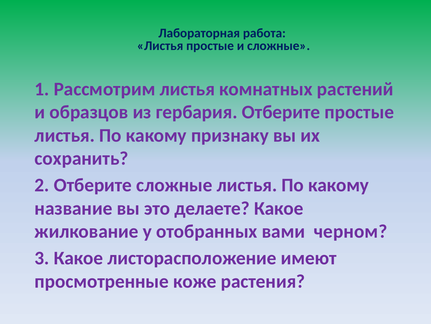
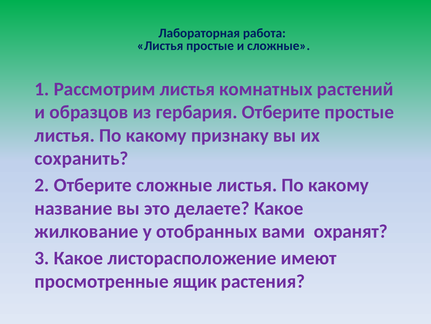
черном: черном -> охранят (351, 231)
коже: коже -> ящик (195, 281)
